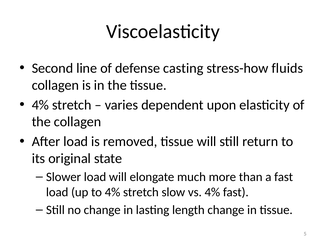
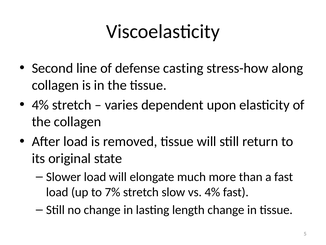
fluids: fluids -> along (287, 68)
to 4%: 4% -> 7% (113, 192)
